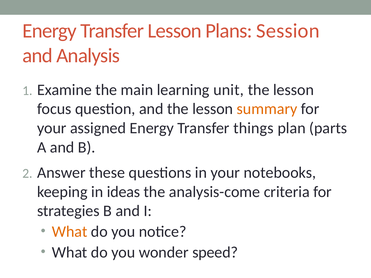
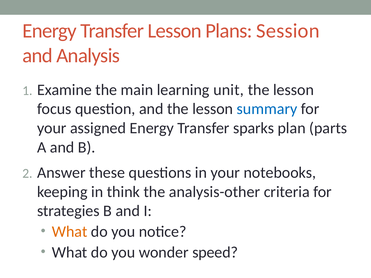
summary colour: orange -> blue (267, 109)
things: things -> sparks (254, 128)
ideas: ideas -> think (123, 192)
analysis-come: analysis-come -> analysis-other (214, 192)
